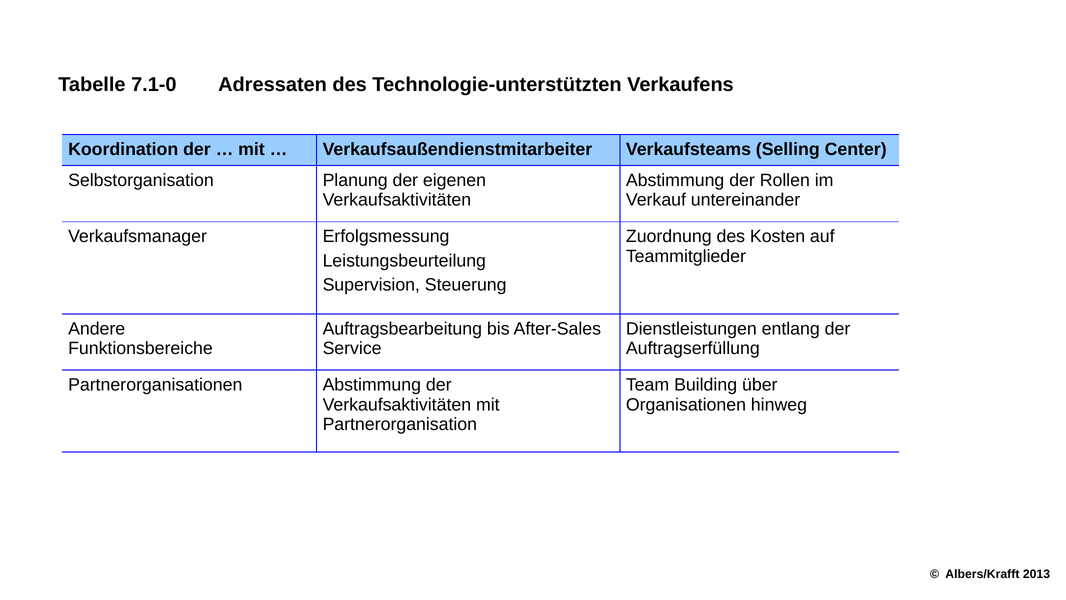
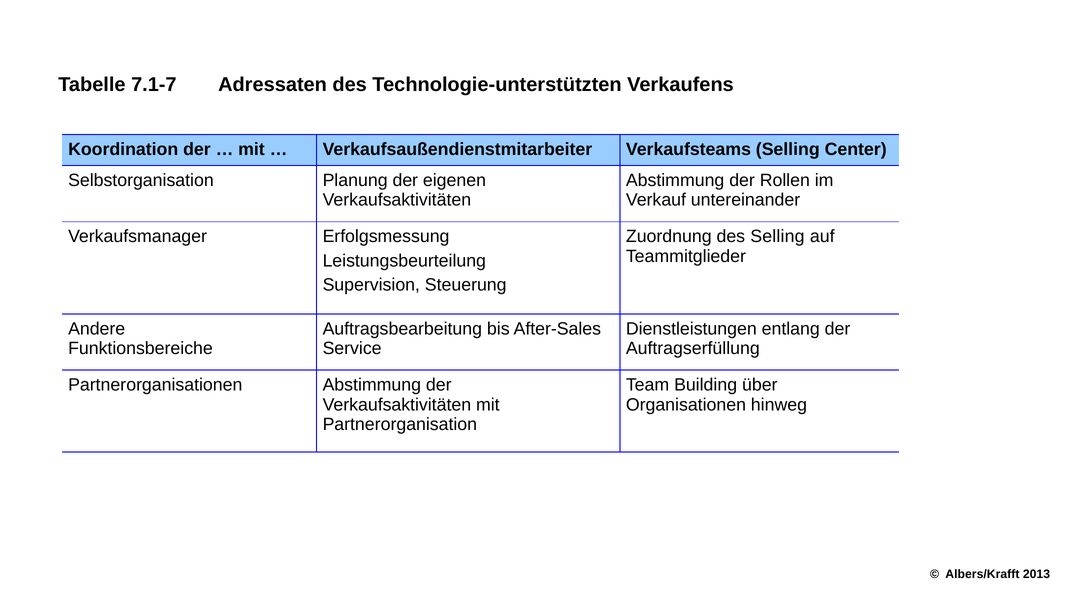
7.1-0: 7.1-0 -> 7.1-7 (154, 84)
des Kosten: Kosten -> Selling (777, 236)
